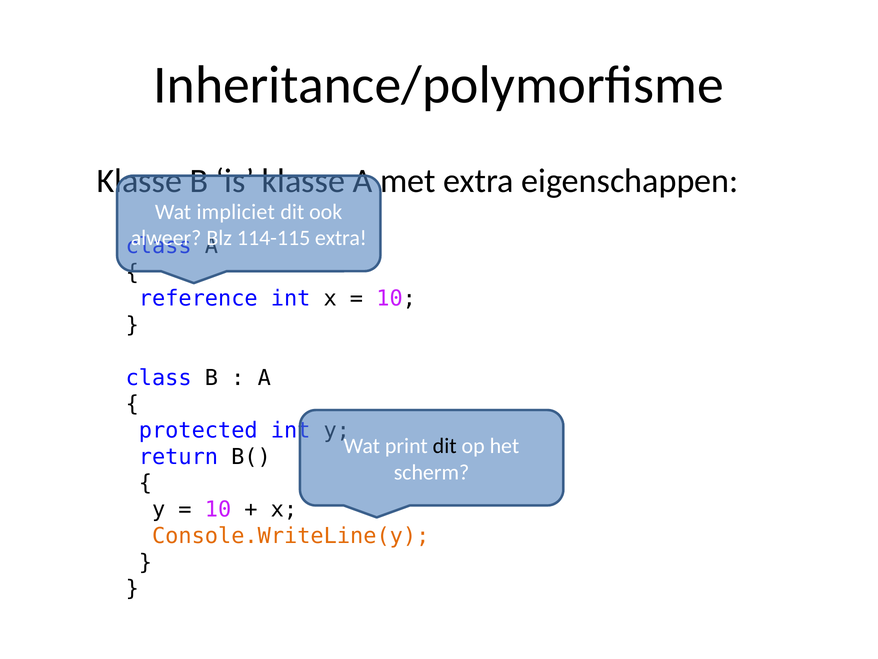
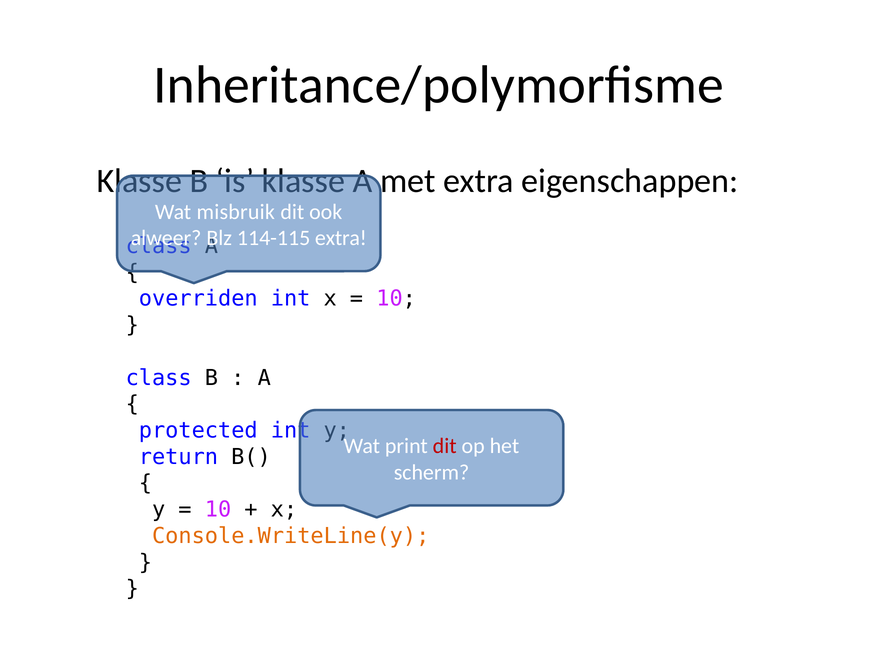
impliciet: impliciet -> misbruik (236, 212)
reference: reference -> overriden (198, 299)
dit colour: black -> red (445, 446)
